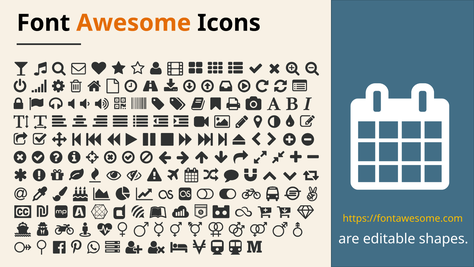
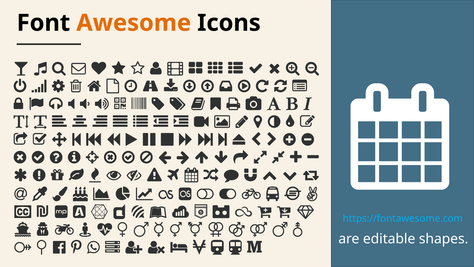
https://fontawesome.com colour: yellow -> light blue (403, 218)
